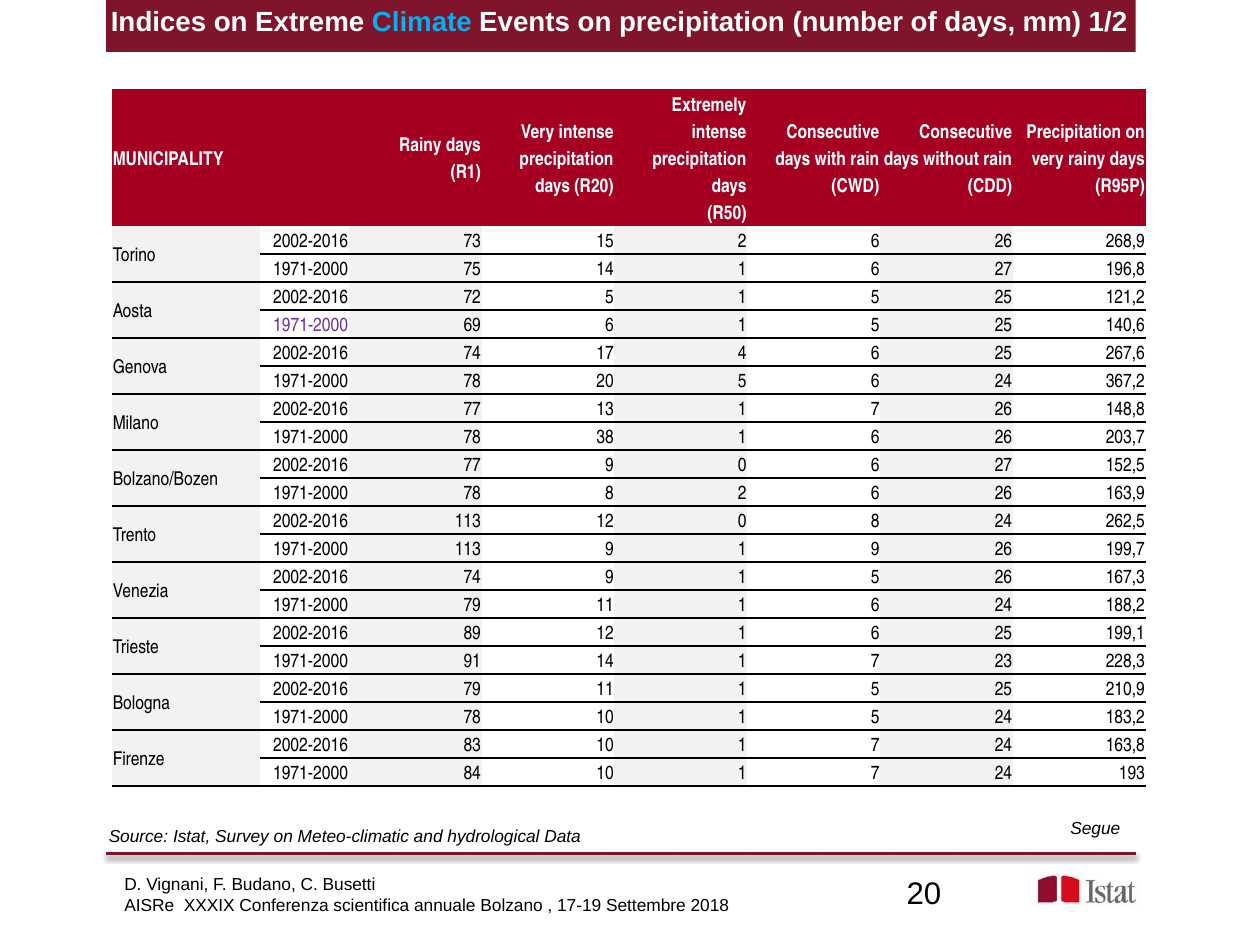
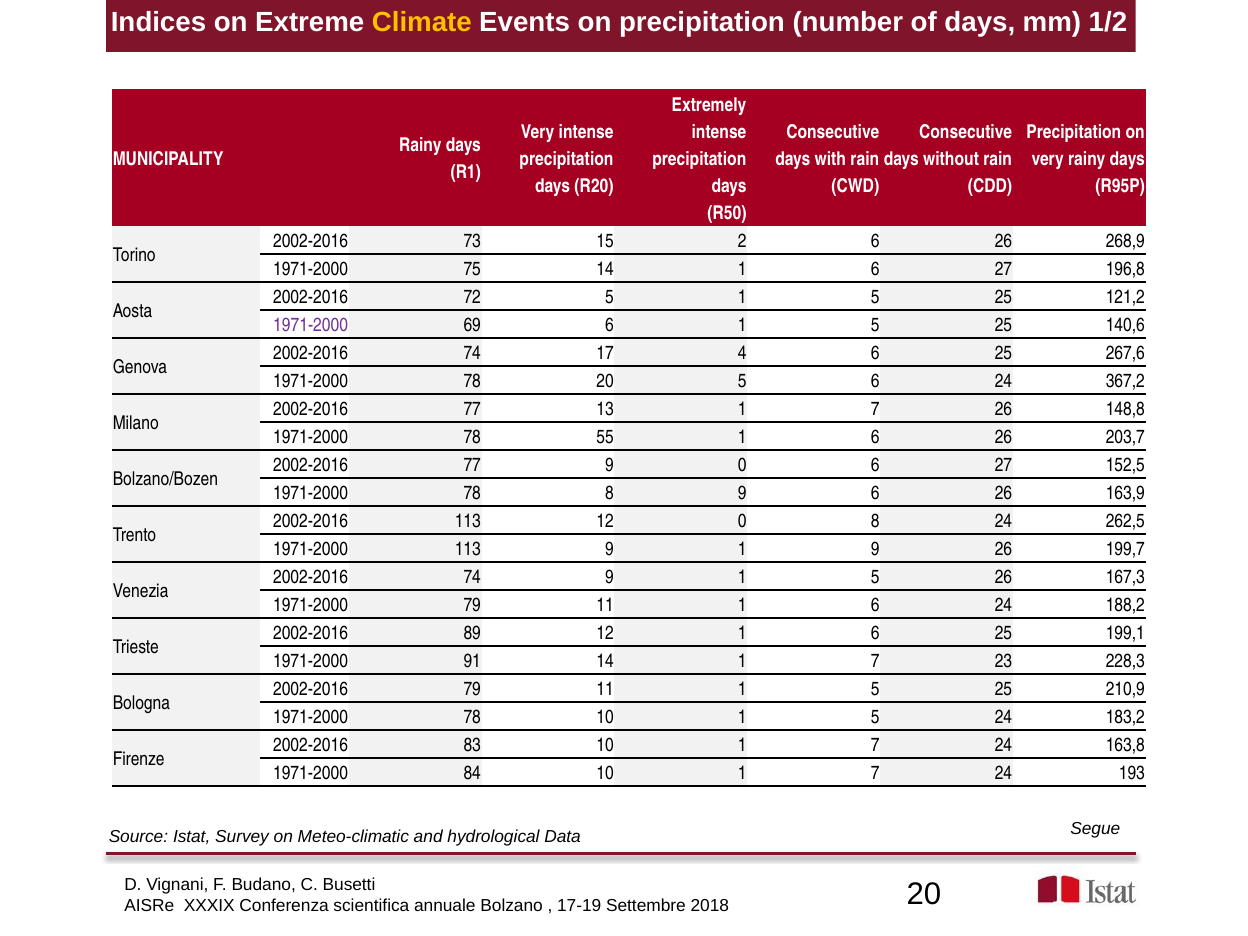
Climate colour: light blue -> yellow (422, 23)
38: 38 -> 55 (605, 438)
8 2: 2 -> 9 (742, 494)
